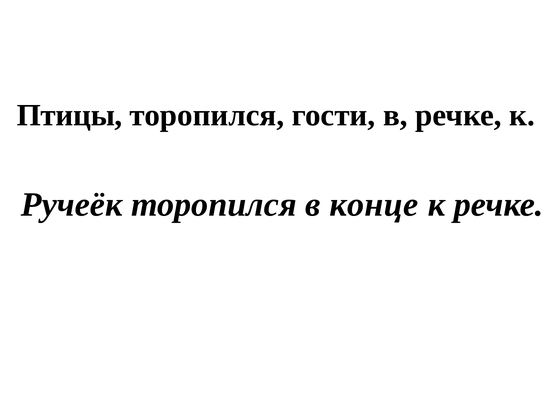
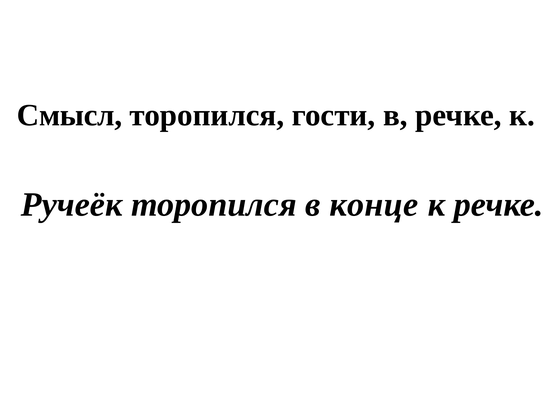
Птицы: Птицы -> Смысл (70, 115)
